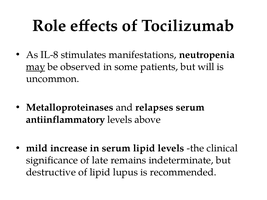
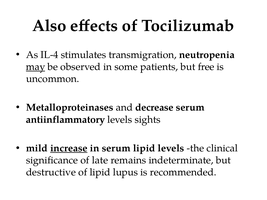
Role: Role -> Also (49, 26)
IL-8: IL-8 -> IL-4 (49, 55)
manifestations: manifestations -> transmigration (143, 55)
will: will -> free (206, 67)
relapses: relapses -> decrease (154, 108)
above: above -> sights (148, 120)
increase underline: none -> present (69, 148)
